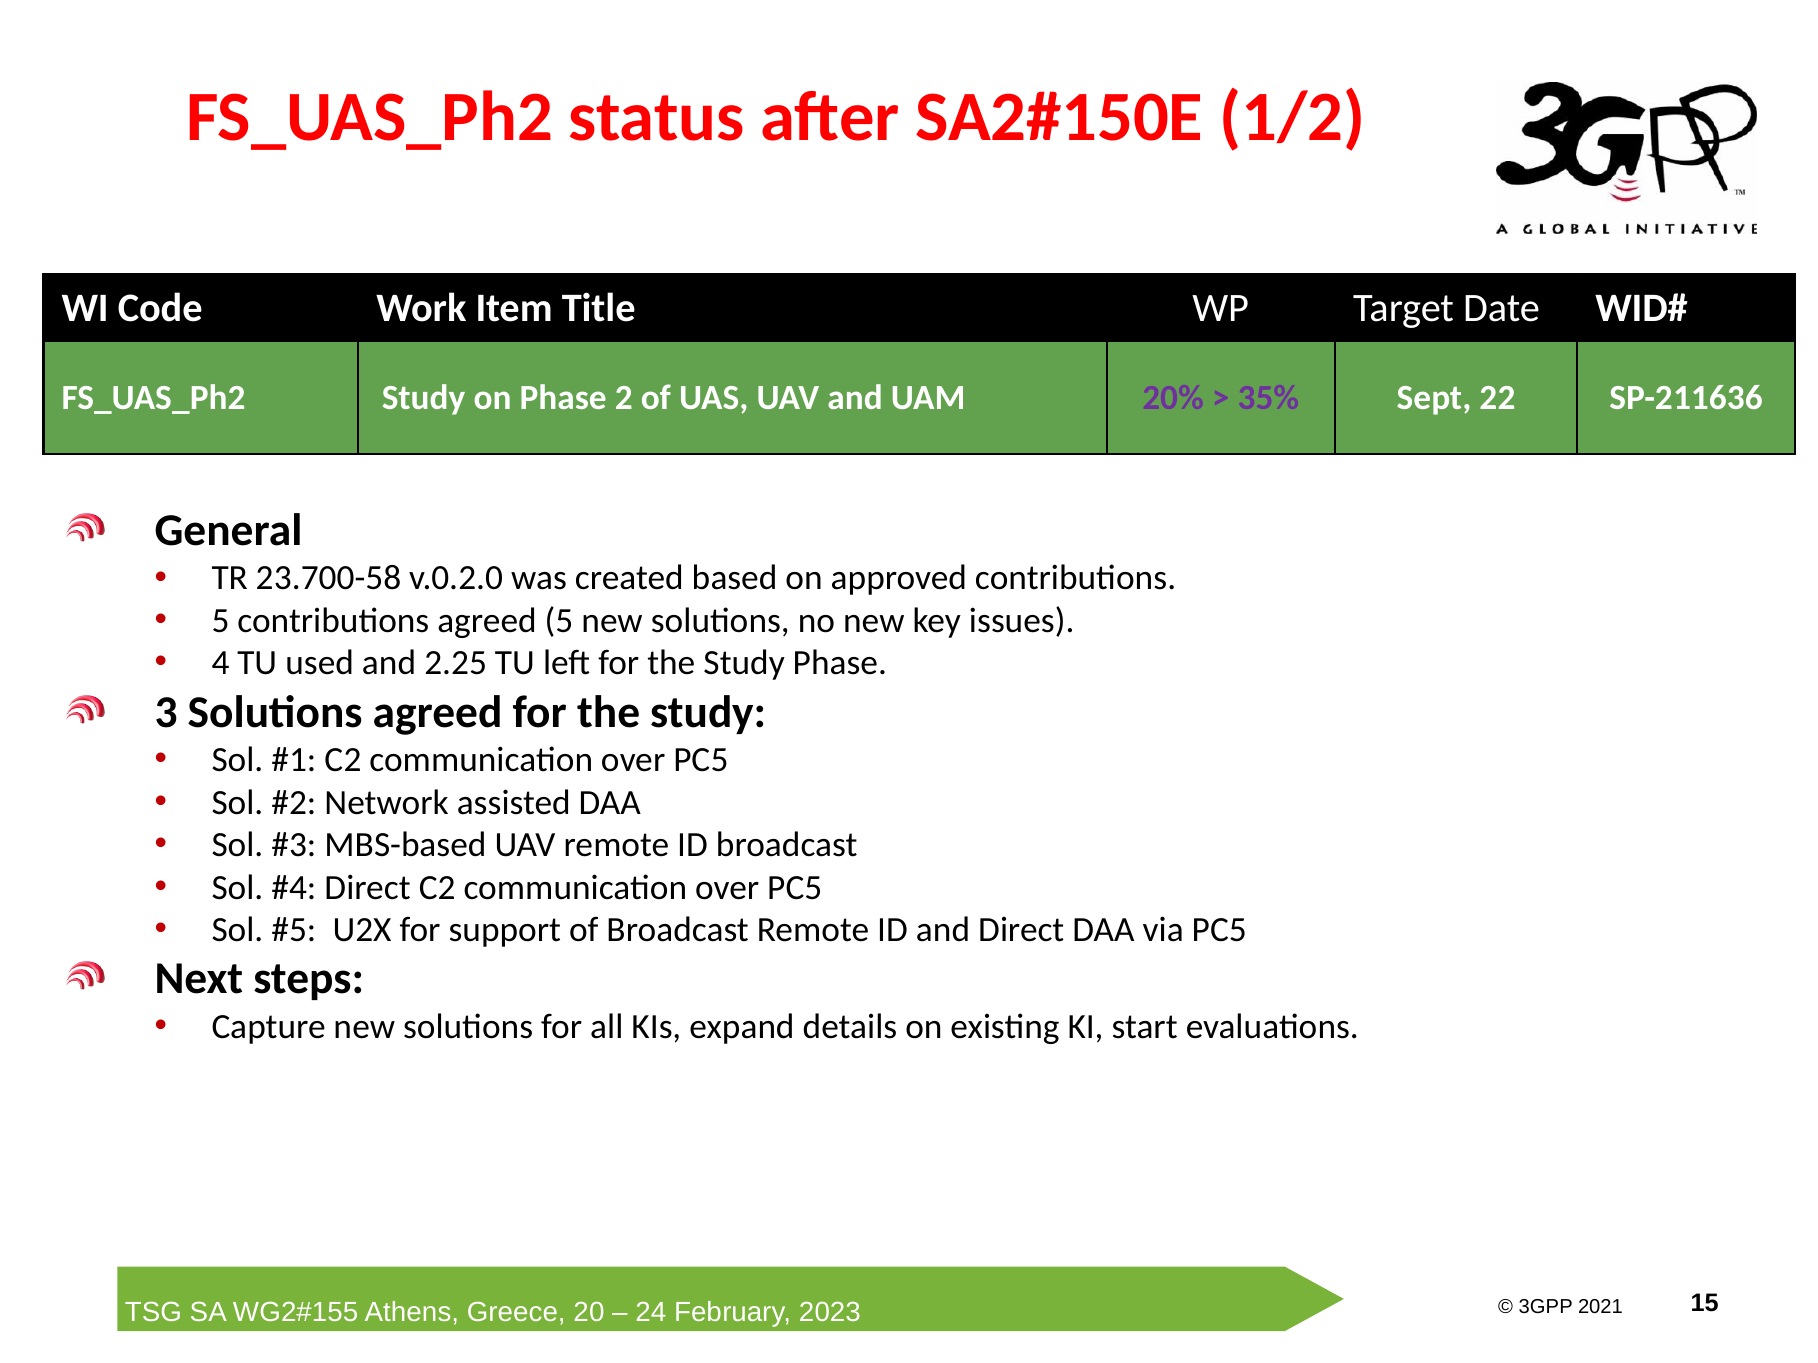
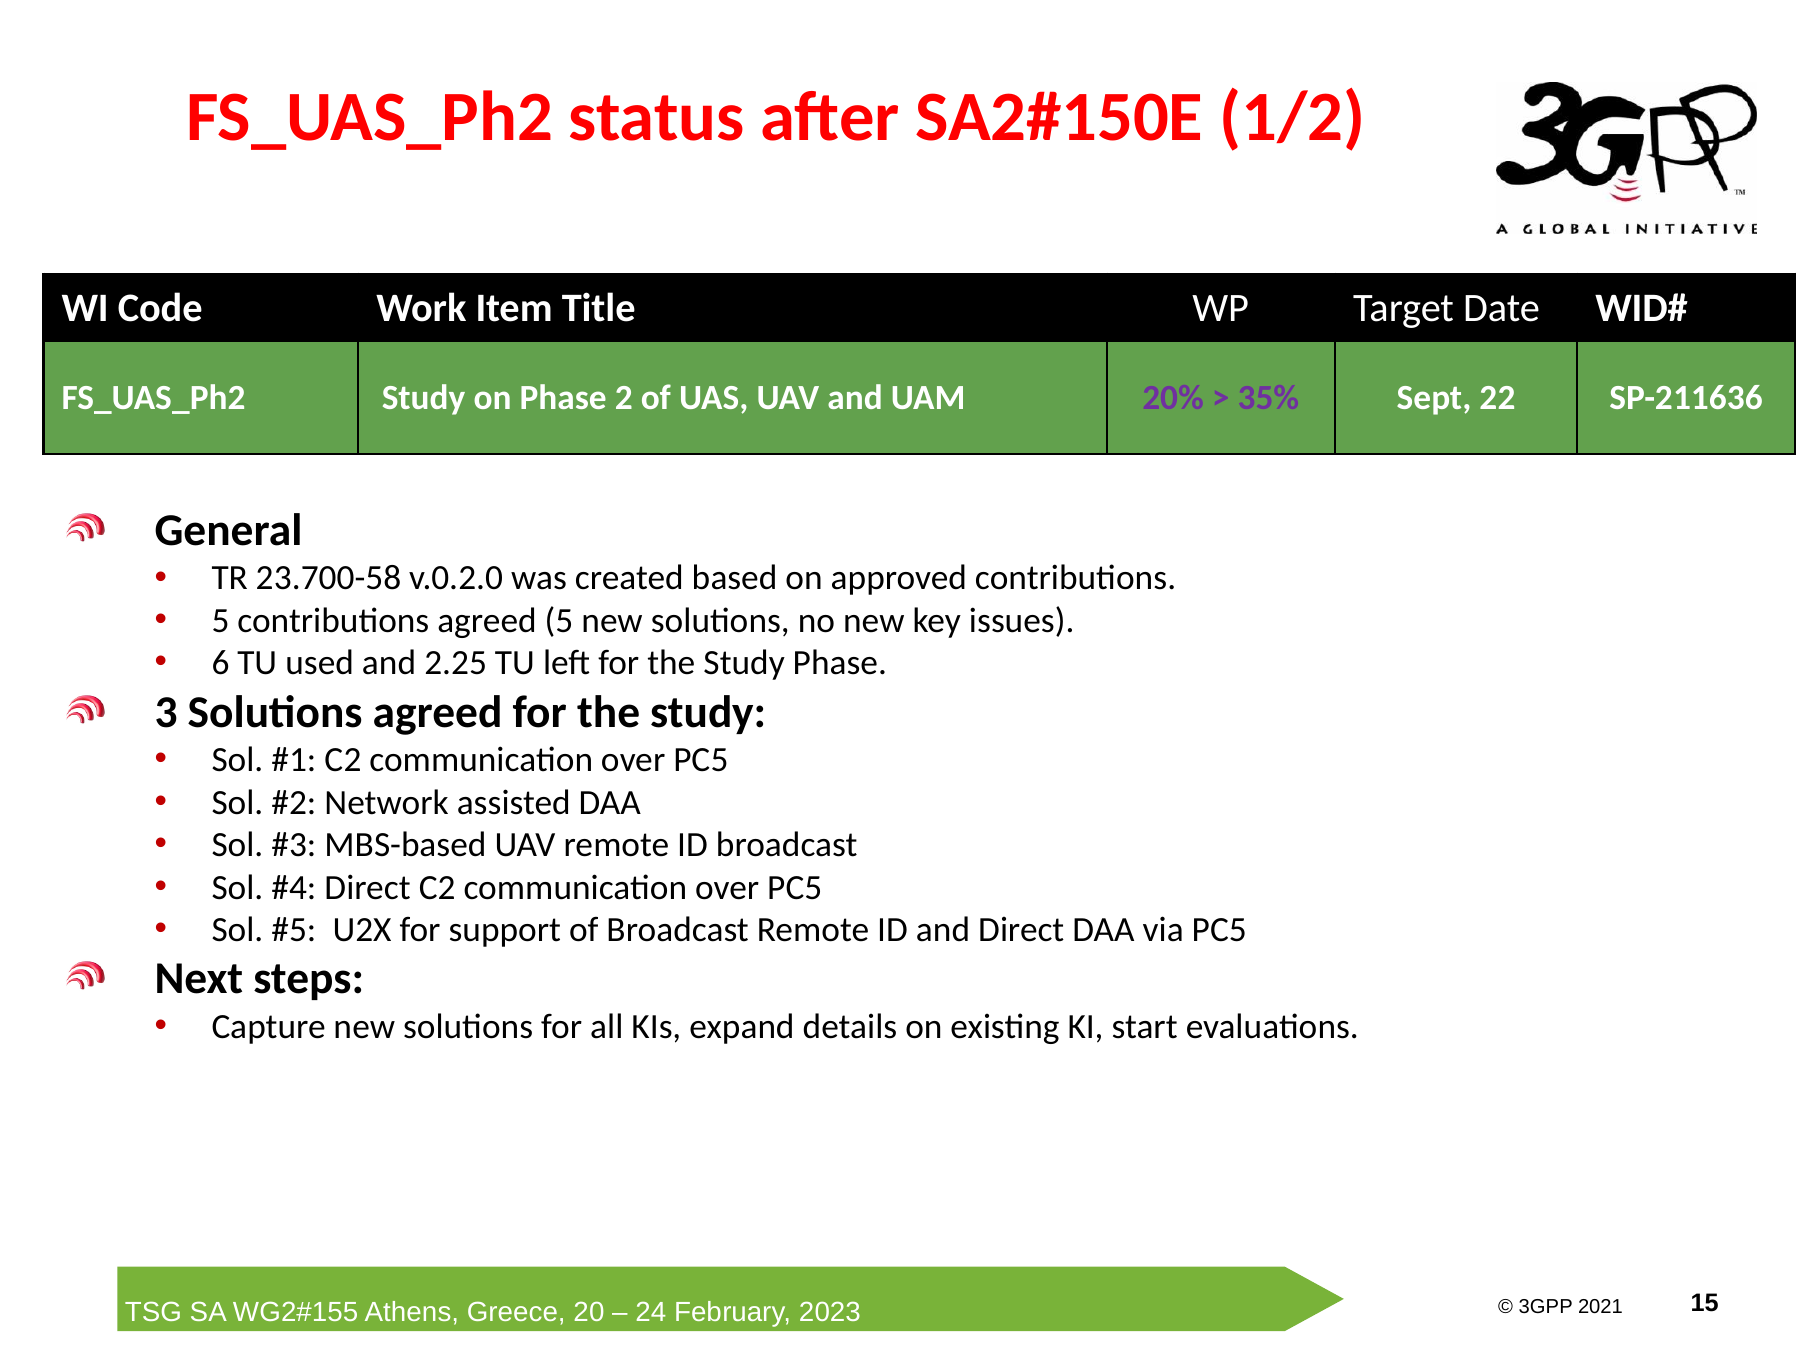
4: 4 -> 6 (220, 663)
